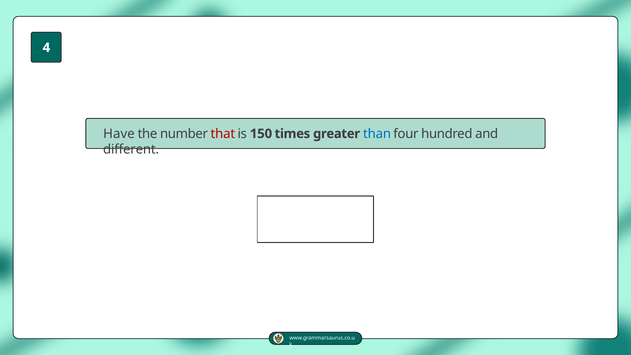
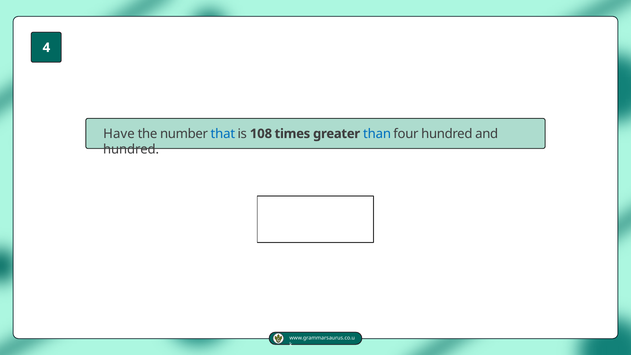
that colour: red -> blue (223, 134)
150: 150 -> 108 (261, 134)
different: different -> hundred (131, 149)
